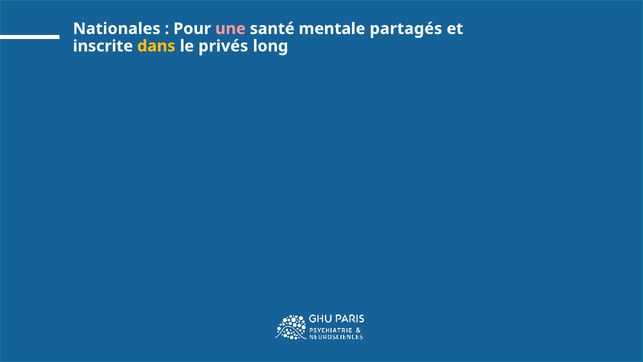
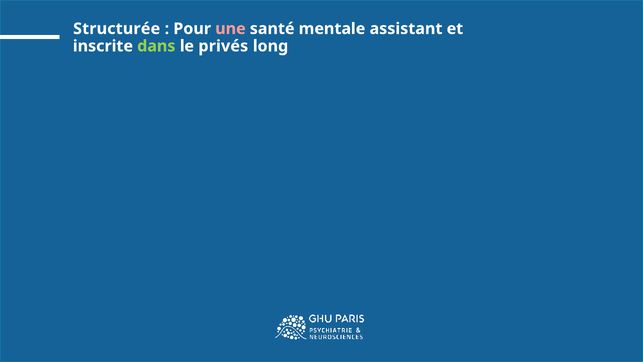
Nationales: Nationales -> Structurée (117, 29)
partagés: partagés -> assistant (406, 29)
dans colour: yellow -> light green (156, 46)
